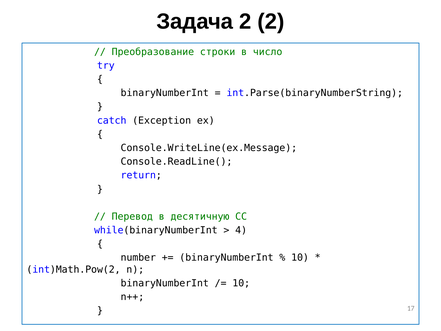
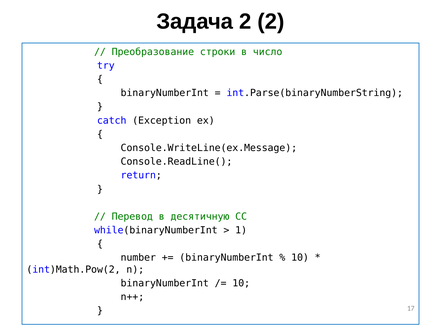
4: 4 -> 1 (241, 230)
